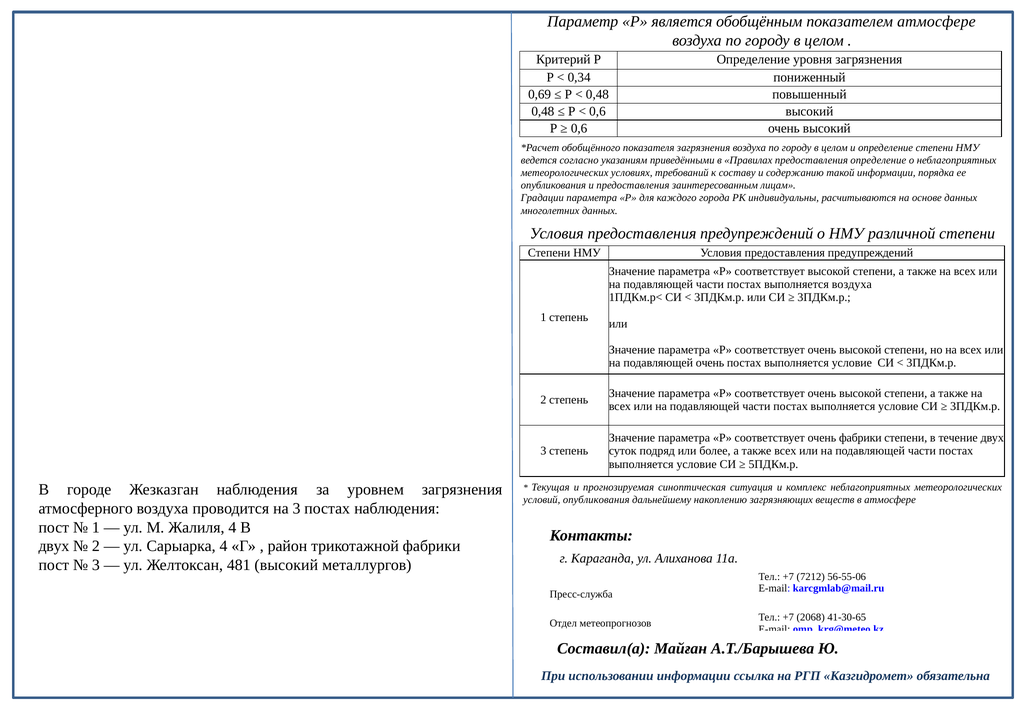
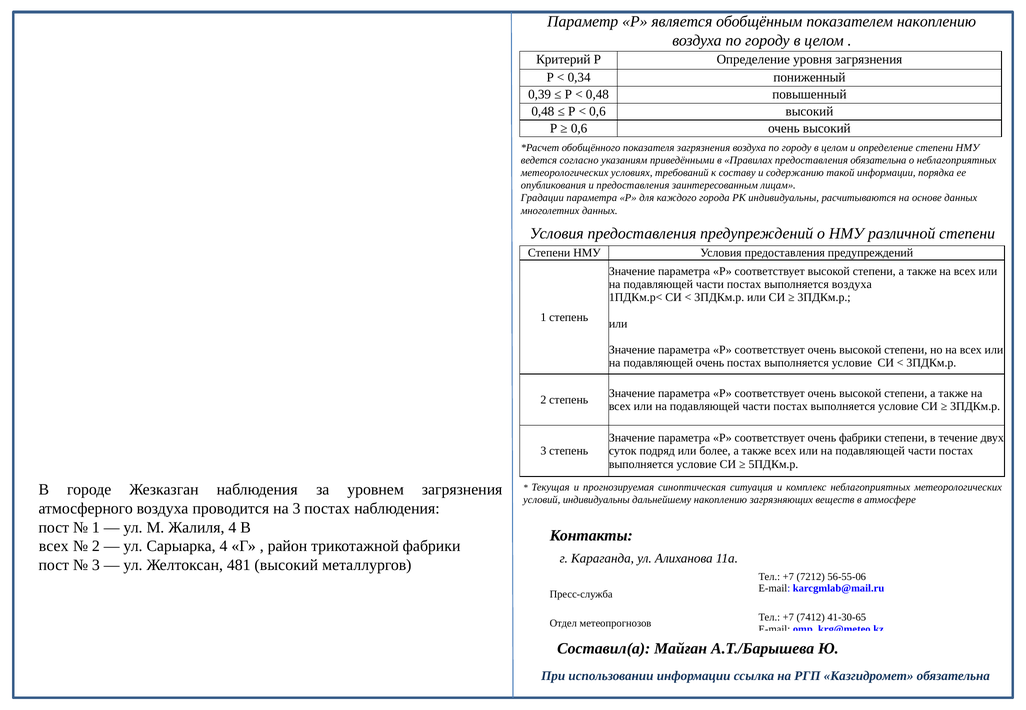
показателем атмосфере: атмосфере -> накоплению (937, 22)
0,69: 0,69 -> 0,39 (540, 95)
предоставления определение: определение -> обязательна (878, 160)
условий опубликования: опубликования -> индивидуальны (596, 500)
двух: двух -> всех (54, 546)
2068: 2068 -> 7412 (811, 618)
